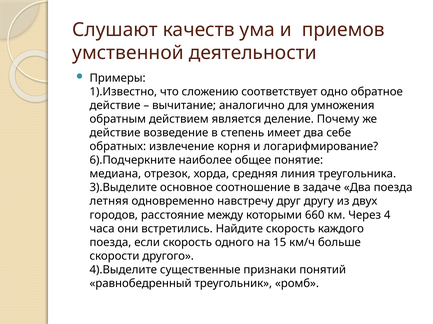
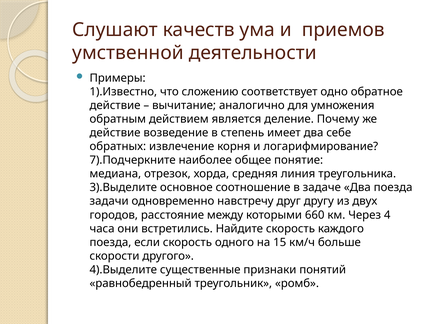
6).Подчеркните: 6).Подчеркните -> 7).Подчеркните (133, 161)
летняя: летняя -> задачи (109, 202)
